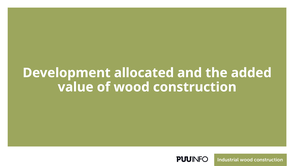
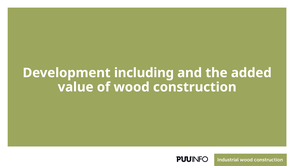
allocated: allocated -> including (144, 73)
